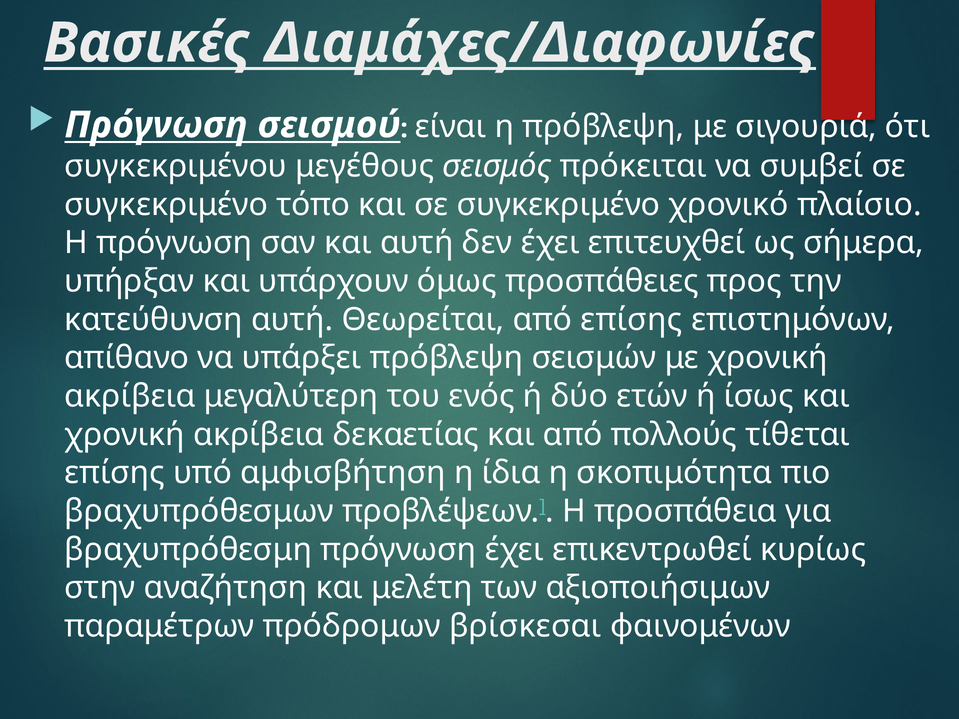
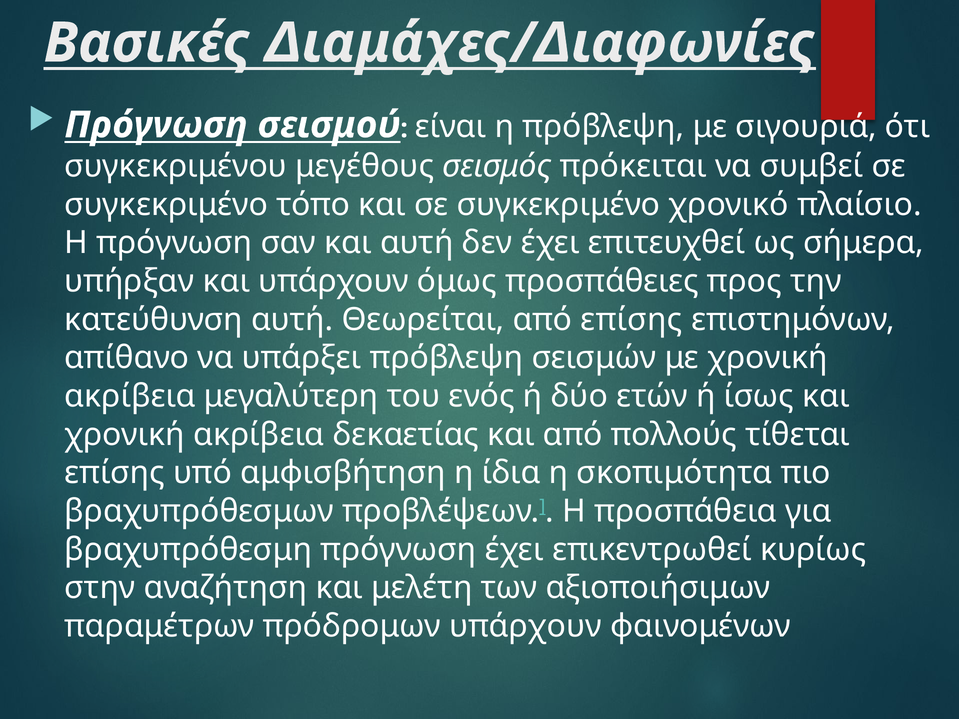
πρόδρομων βρίσκεσαι: βρίσκεσαι -> υπάρχουν (525, 627)
